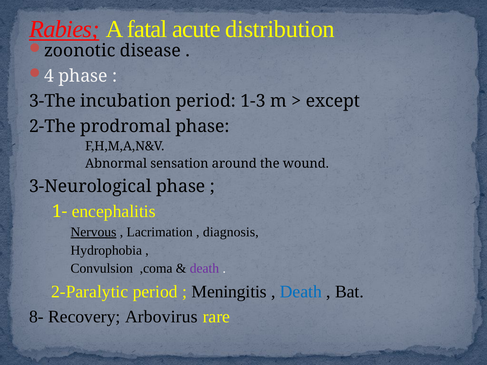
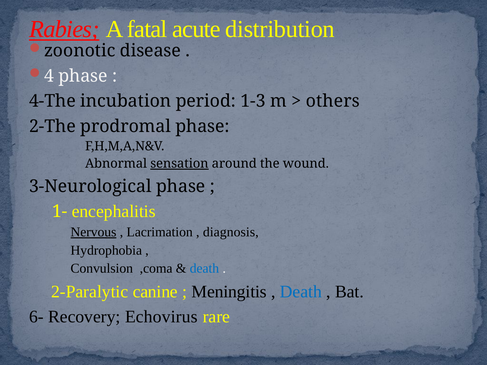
3-The: 3-The -> 4-The (52, 101)
except: except -> others (333, 101)
sensation underline: none -> present (179, 164)
death colour: purple -> blue (204, 269)
2-Paralytic period: period -> canine (155, 292)
8-: 8- -> 6- (36, 317)
Arbovirus: Arbovirus -> Echovirus (161, 317)
